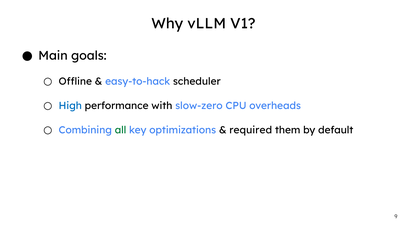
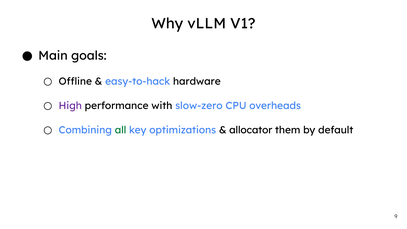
scheduler: scheduler -> hardware (197, 81)
High colour: blue -> purple (70, 106)
required: required -> allocator (251, 130)
